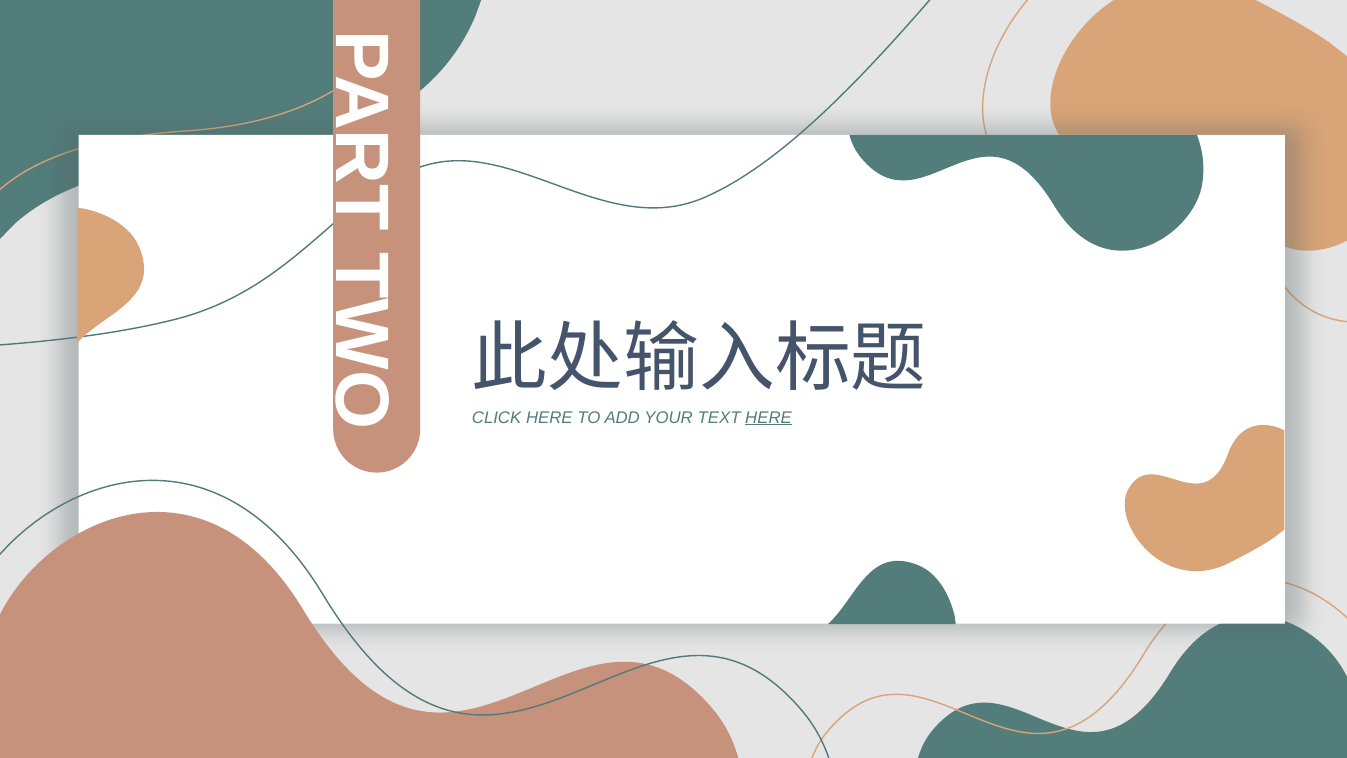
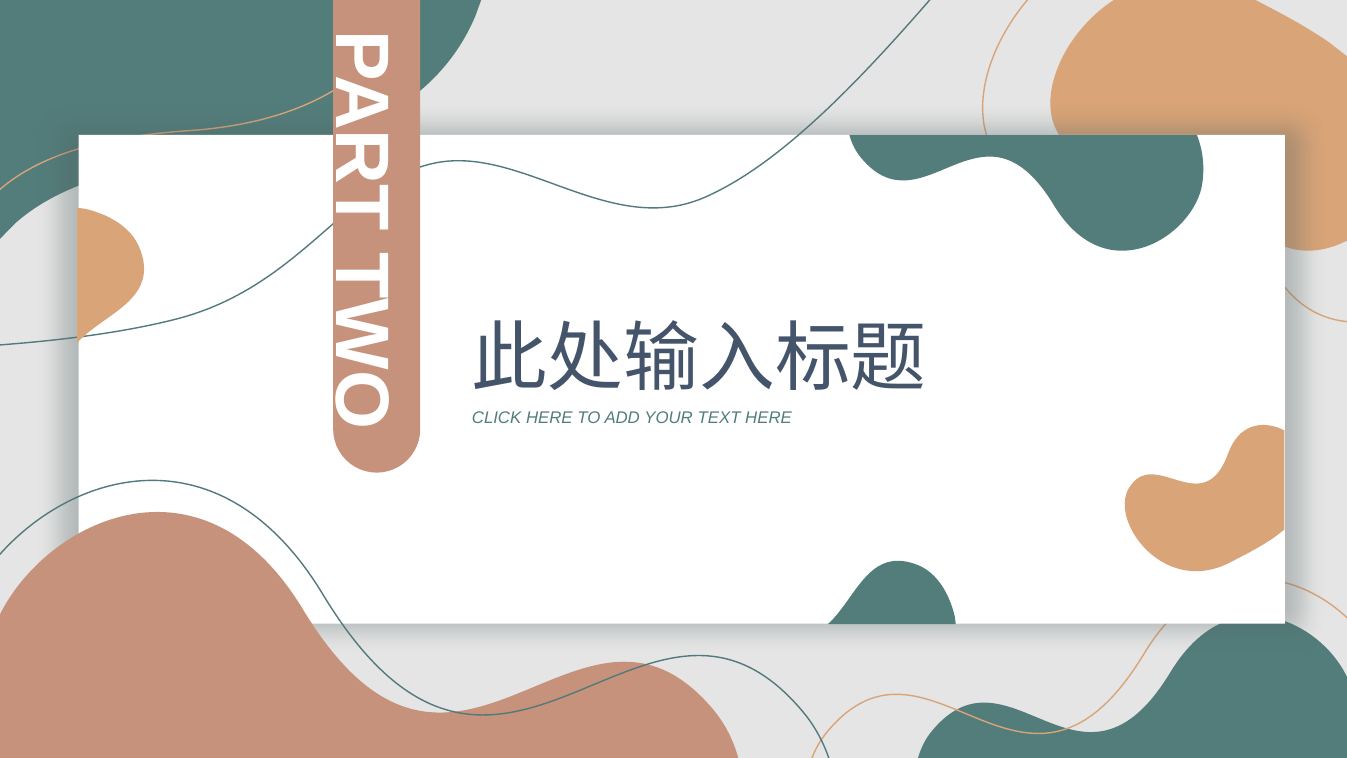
HERE underline: present -> none (769, 417)
